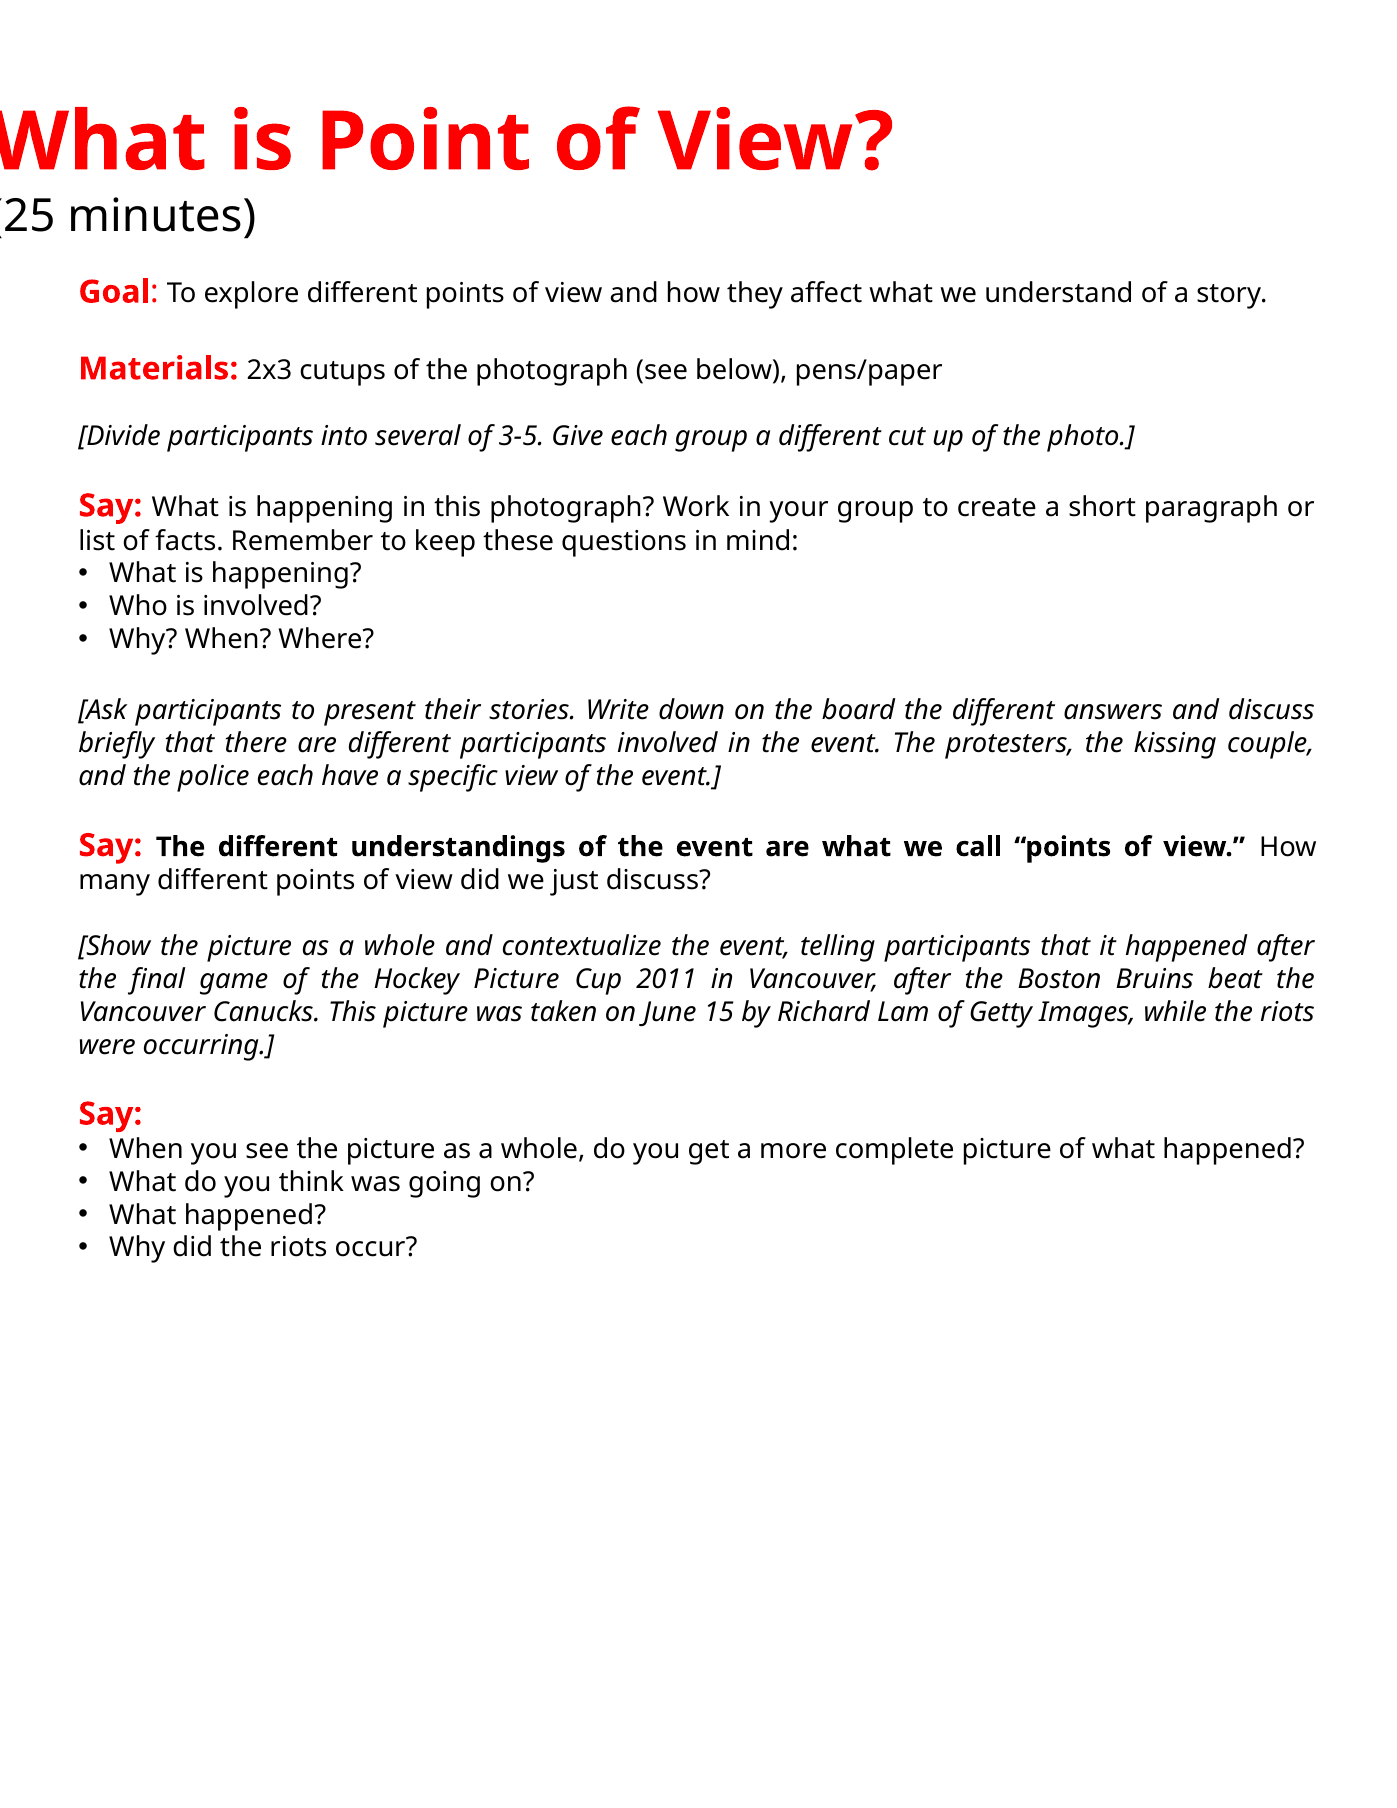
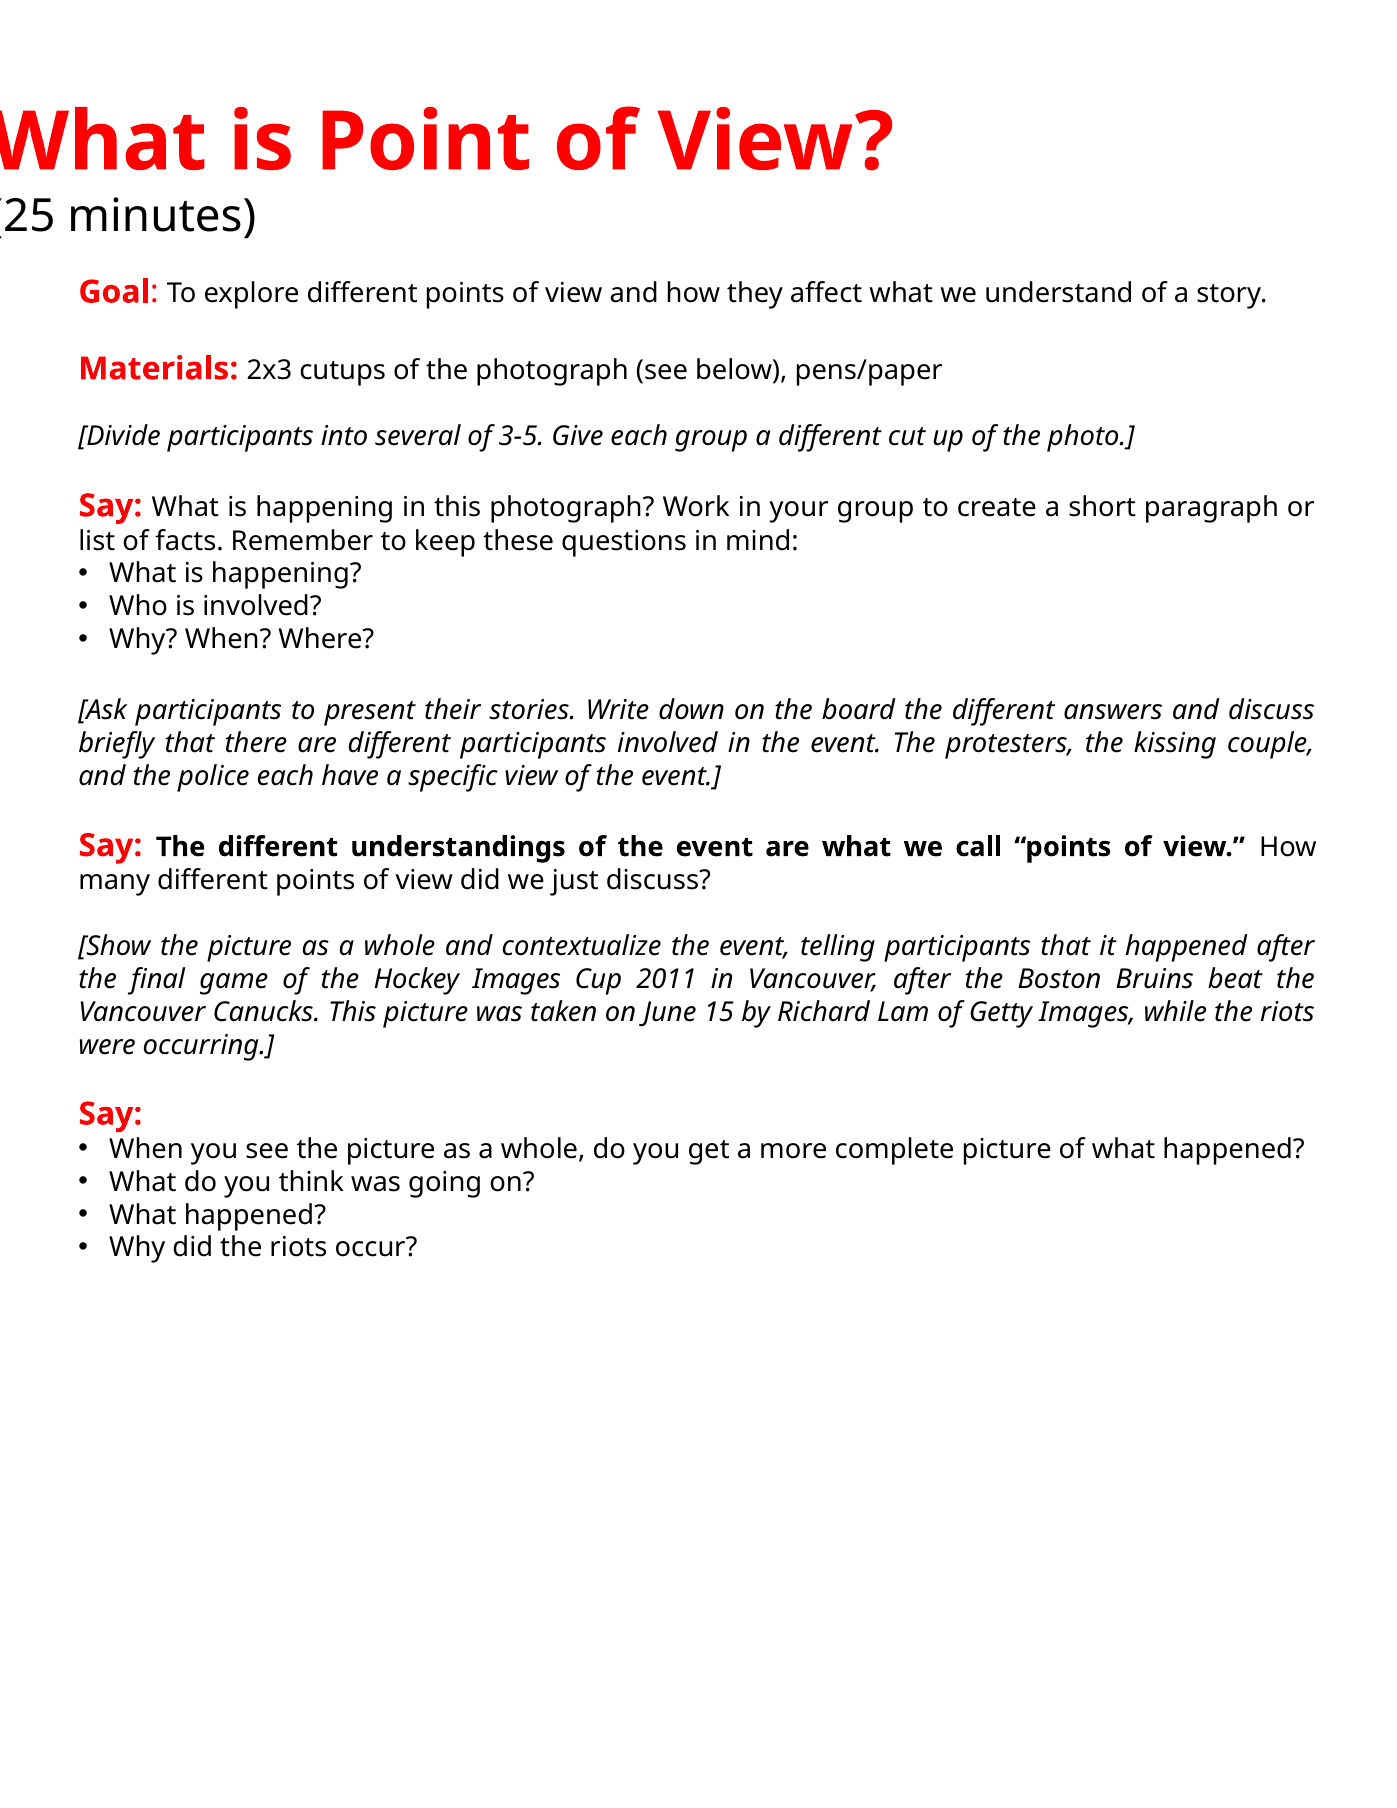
Hockey Picture: Picture -> Images (517, 979)
